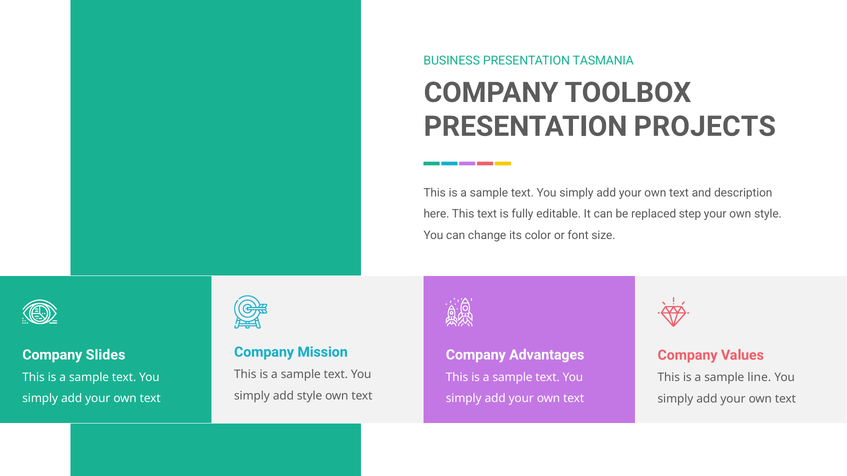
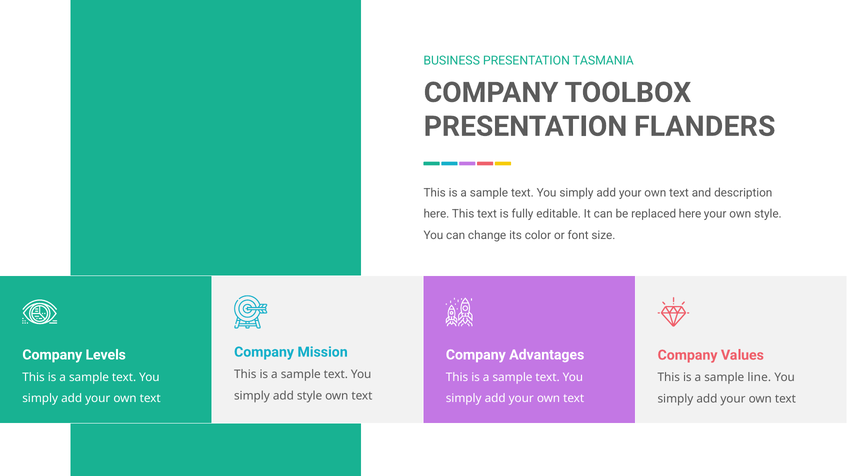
PROJECTS: PROJECTS -> FLANDERS (705, 127)
replaced step: step -> here (690, 214)
Slides: Slides -> Levels (106, 355)
